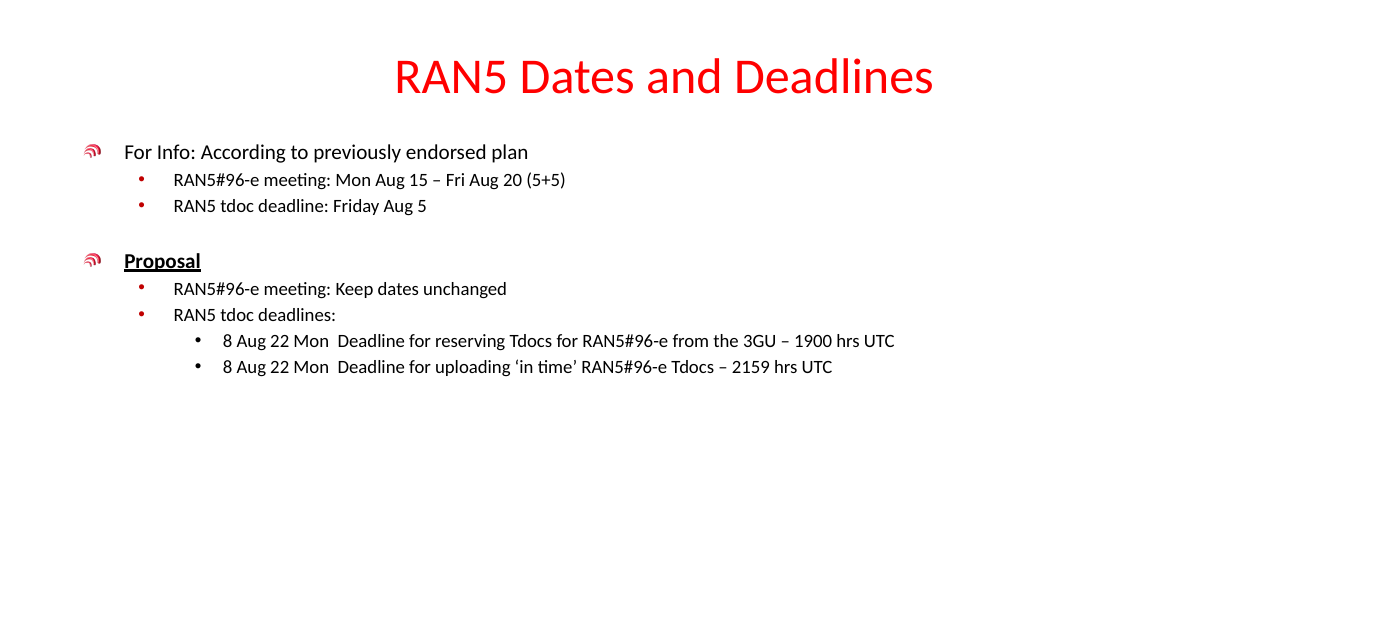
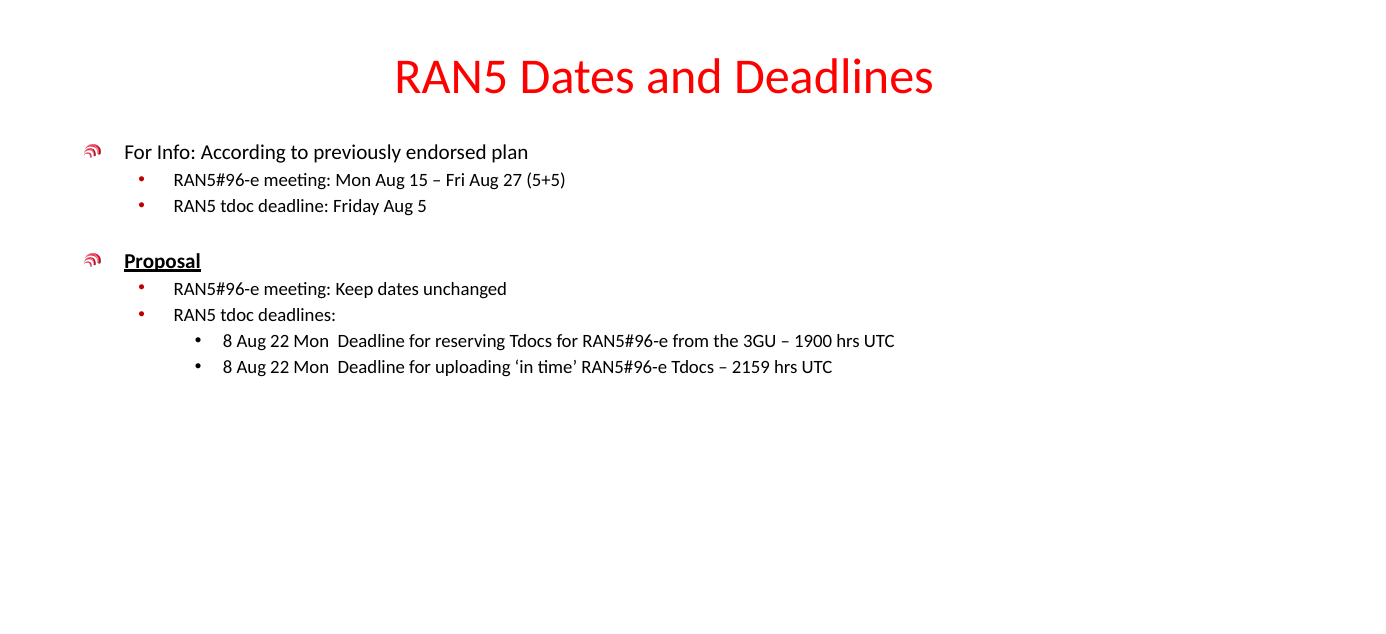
20: 20 -> 27 (513, 180)
